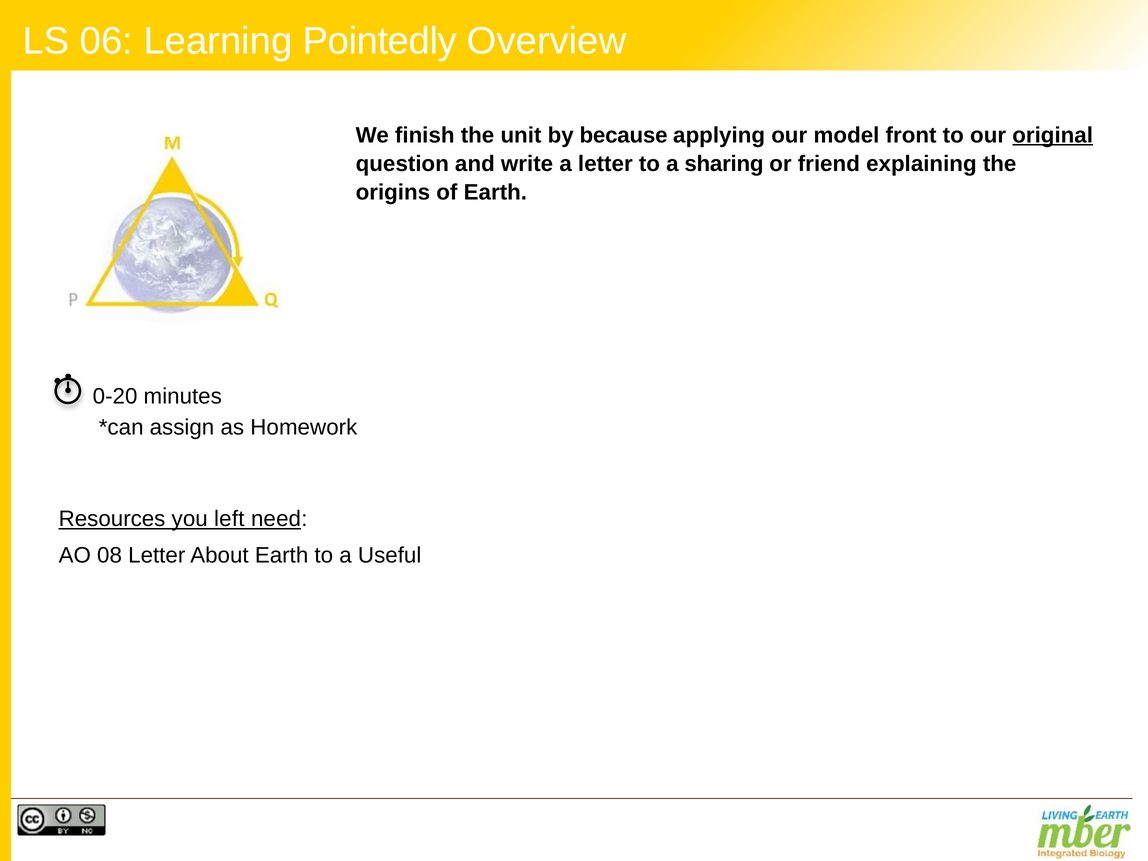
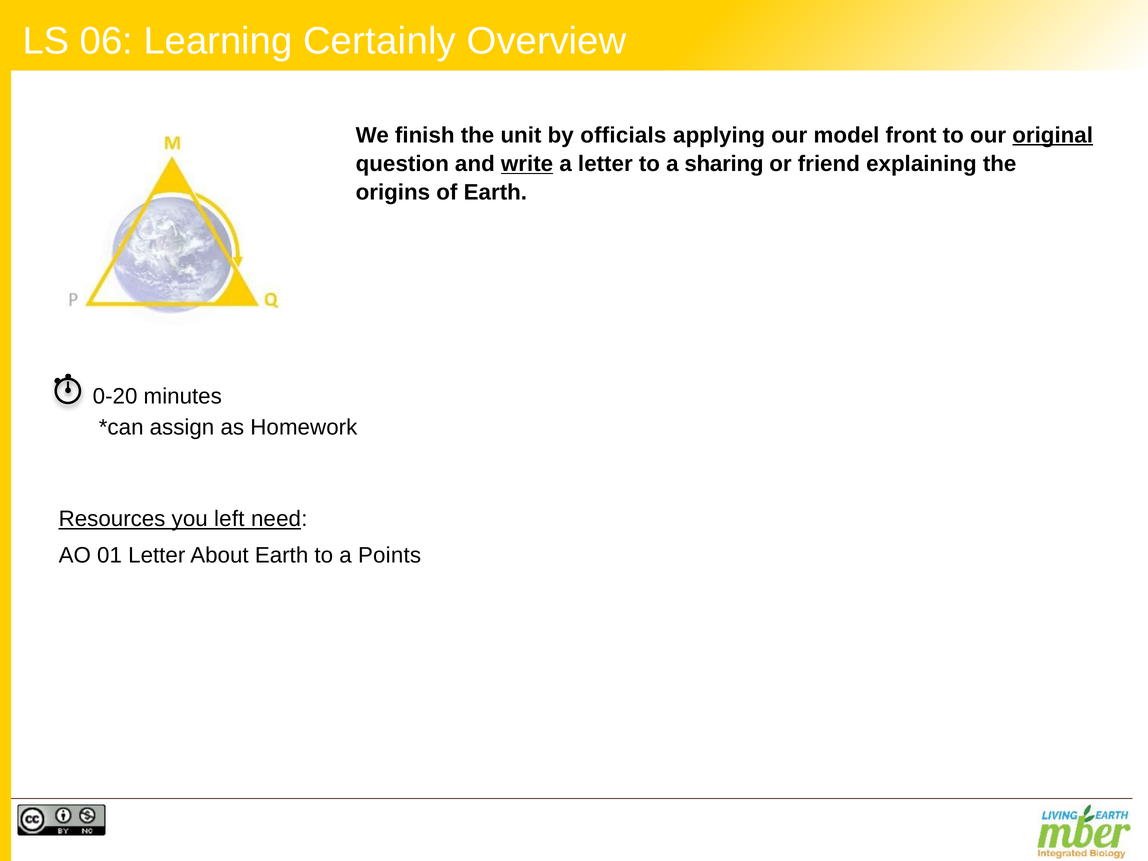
Pointedly: Pointedly -> Certainly (380, 41)
because: because -> officials (623, 135)
write underline: none -> present (527, 164)
08: 08 -> 01 (110, 555)
Useful: Useful -> Points (390, 555)
